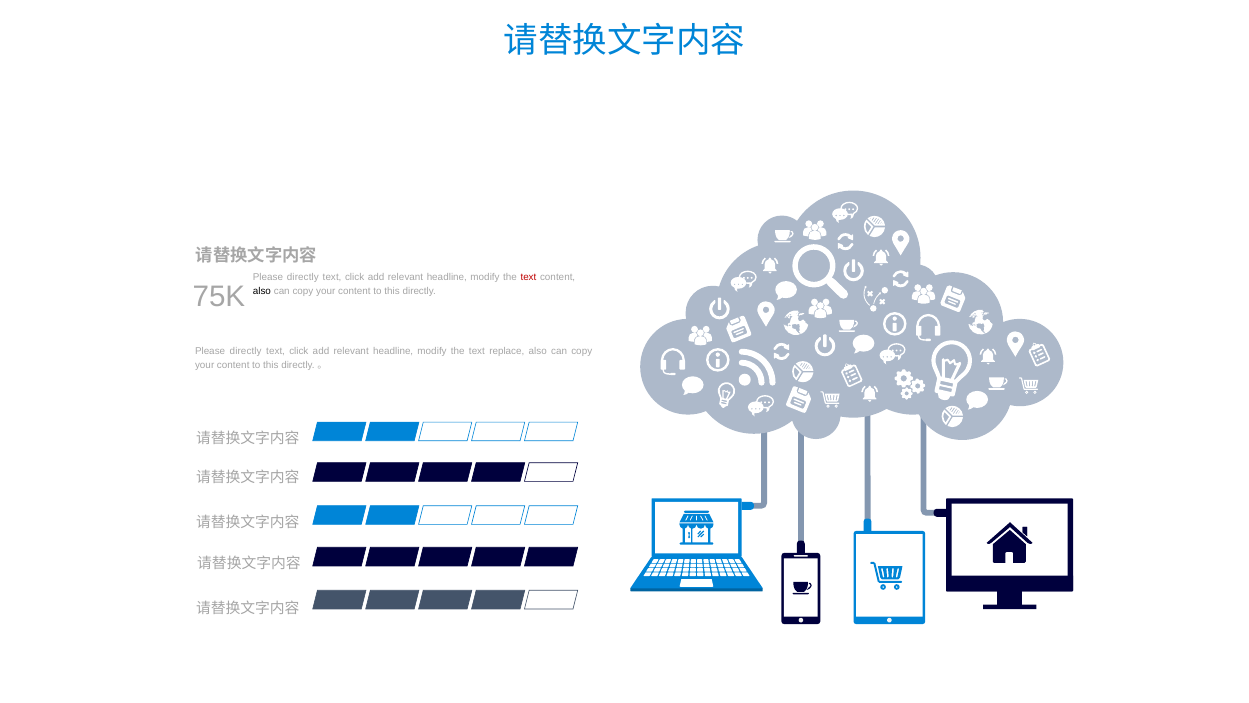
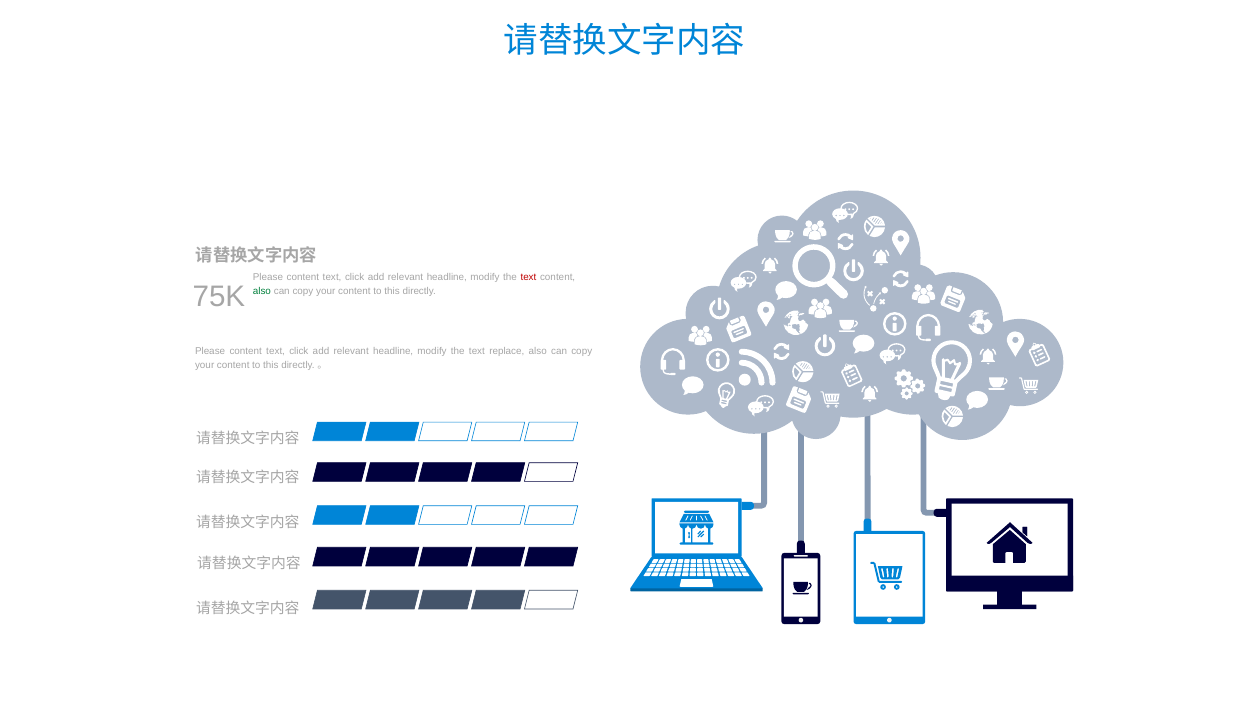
directly: directly -> content (303, 277)
also colour: black -> green (262, 291)
directly: directly -> content (246, 351)
